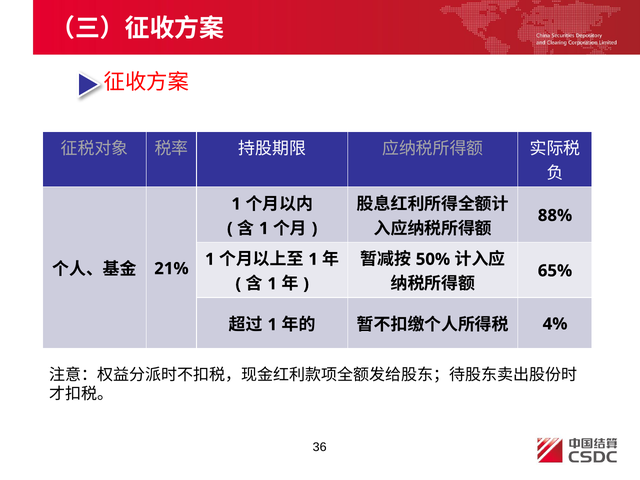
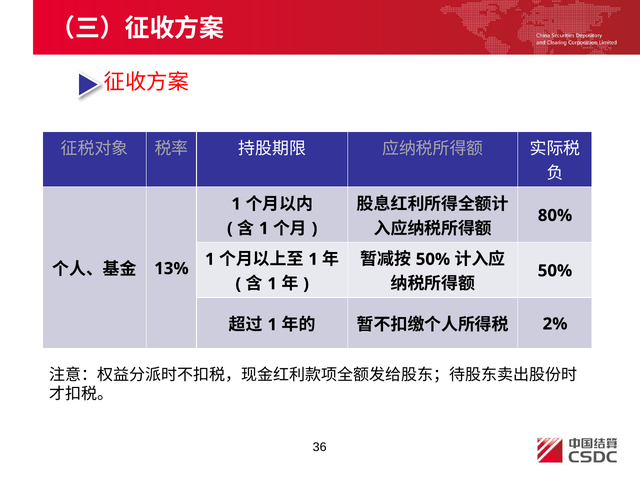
88%: 88% -> 80% (555, 215)
21%: 21% -> 13% (171, 269)
65%: 65% -> 50% (555, 271)
4%: 4% -> 2% (555, 324)
